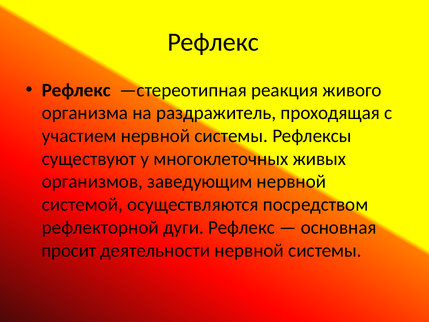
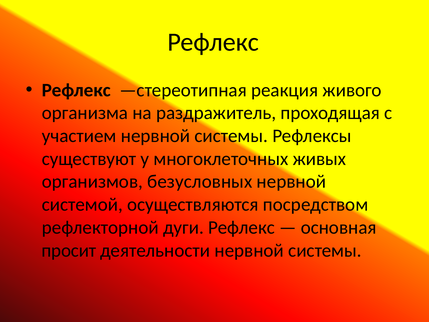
заведующим: заведующим -> безусловных (200, 182)
